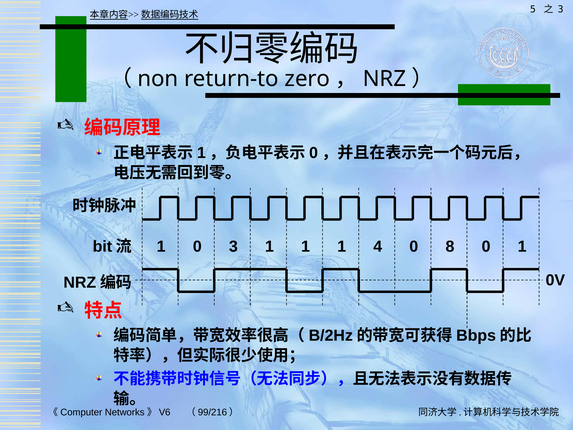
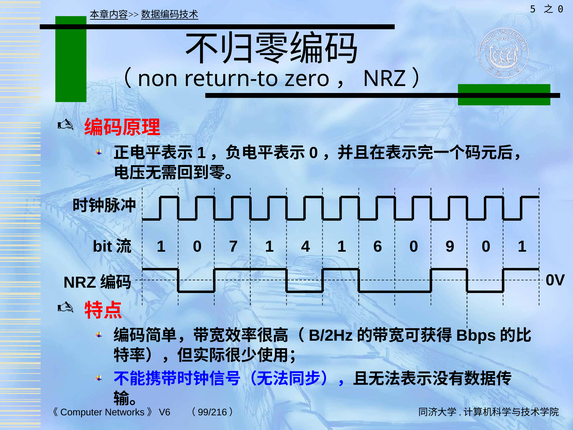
3: 3 -> 0 (561, 9)
0 3: 3 -> 7 (233, 247)
1: 1 -> 4 (306, 247)
4: 4 -> 6 (378, 247)
8: 8 -> 9 (450, 247)
